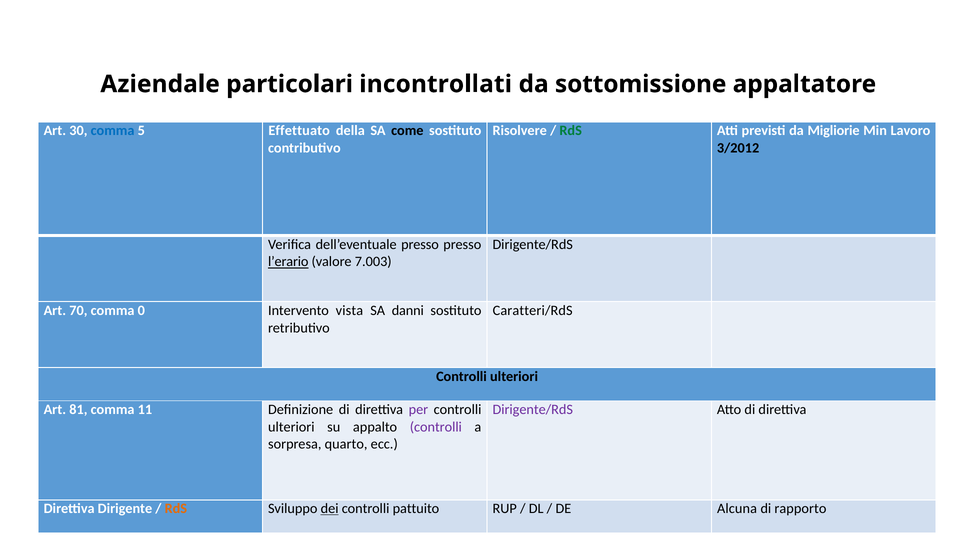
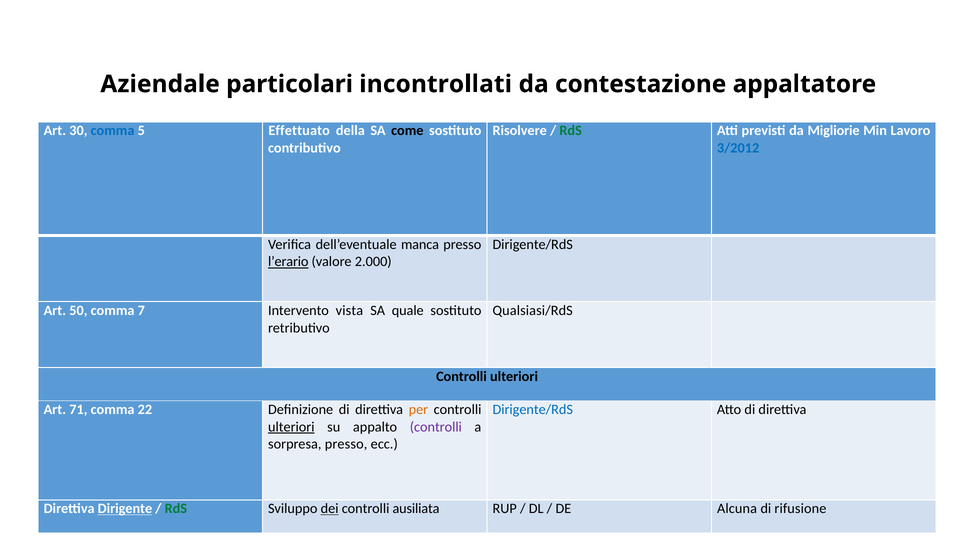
sottomissione: sottomissione -> contestazione (641, 84)
3/2012 colour: black -> blue (738, 148)
dell’eventuale presso: presso -> manca (420, 244)
7.003: 7.003 -> 2.000 (373, 262)
70: 70 -> 50 (78, 310)
0: 0 -> 7 (141, 310)
danni: danni -> quale (408, 310)
Caratteri/RdS: Caratteri/RdS -> Qualsiasi/RdS (533, 310)
81: 81 -> 71 (78, 409)
11: 11 -> 22 (145, 409)
per colour: purple -> orange (418, 409)
Dirigente/RdS colour: purple -> blue (533, 409)
ulteriori underline: none -> present (291, 427)
sorpresa quarto: quarto -> presso (346, 444)
Dirigente underline: none -> present (125, 508)
RdS colour: orange -> green (176, 508)
pattuito: pattuito -> ausiliata (416, 508)
rapporto: rapporto -> rifusione (800, 508)
